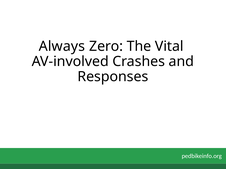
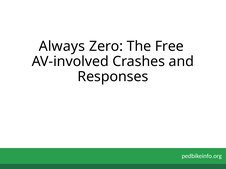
Vital: Vital -> Free (169, 46)
